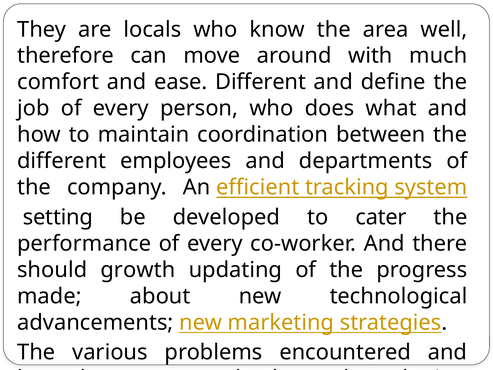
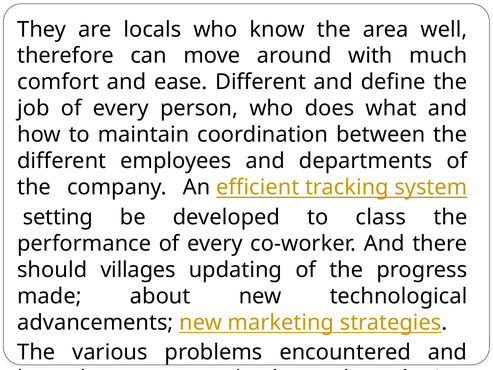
cater: cater -> class (381, 217)
growth: growth -> villages (138, 270)
